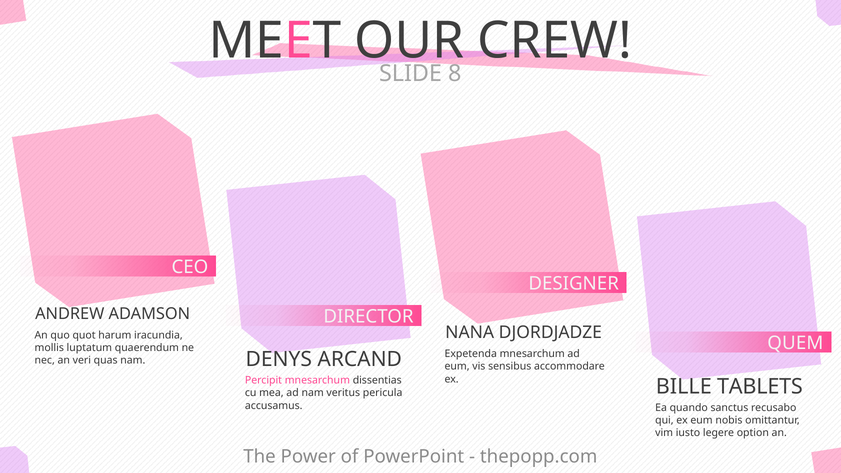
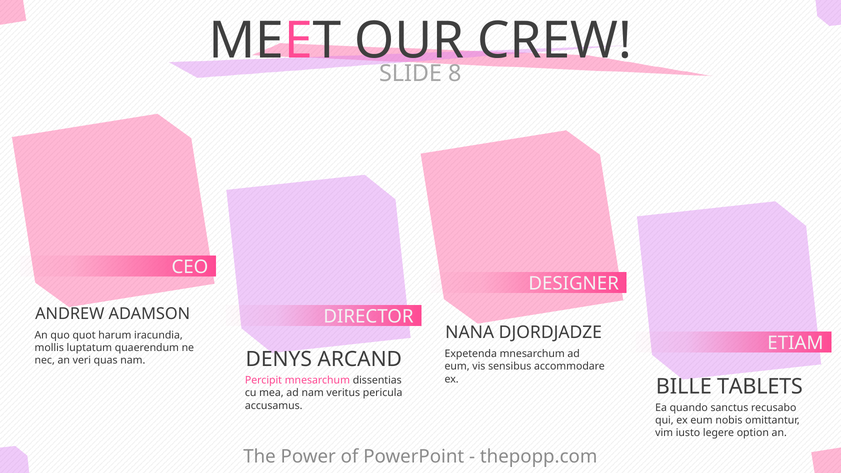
QUEM: QUEM -> ETIAM (795, 343)
